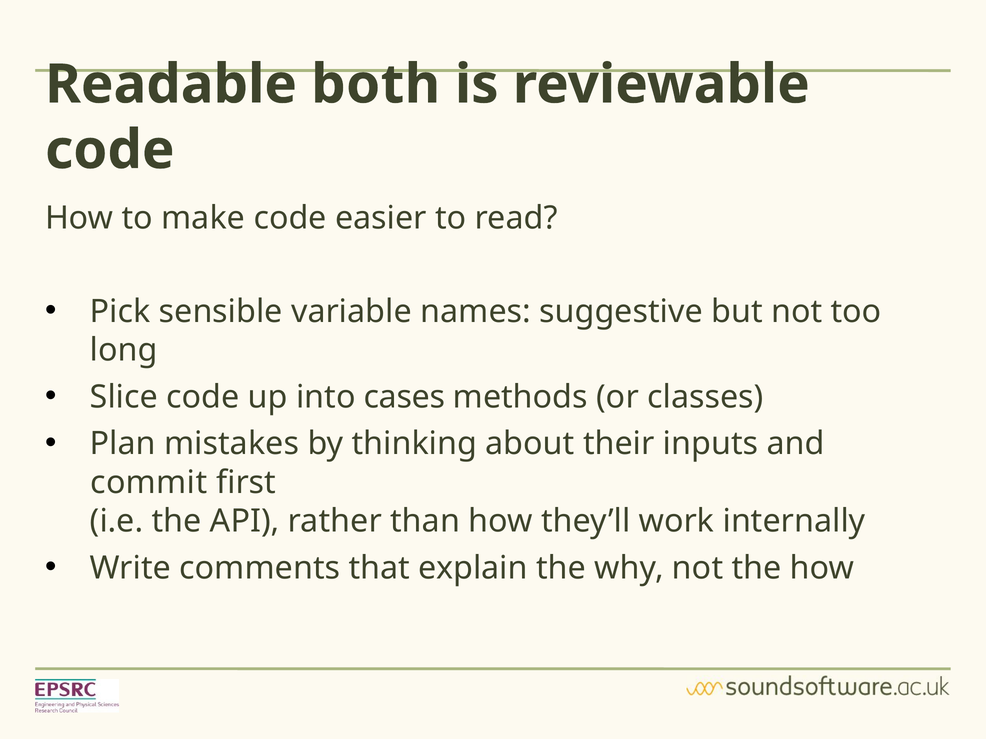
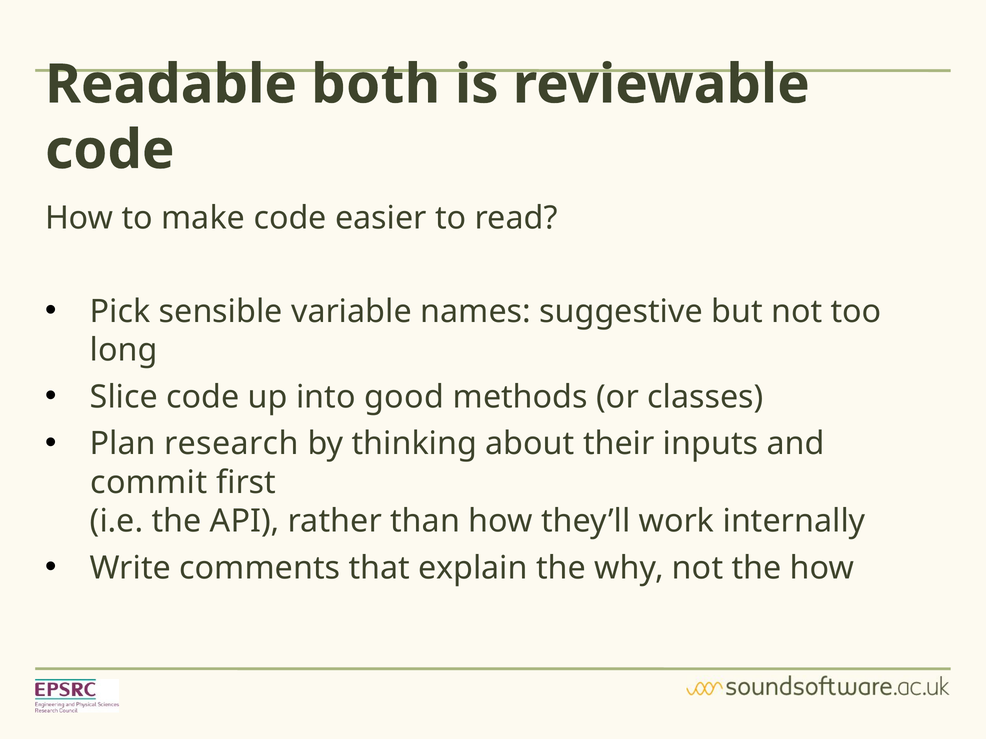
cases: cases -> good (404, 397)
mistakes: mistakes -> research (231, 444)
